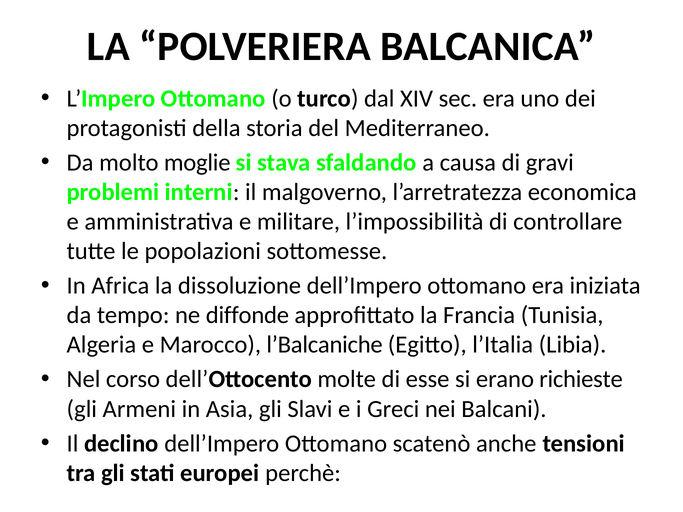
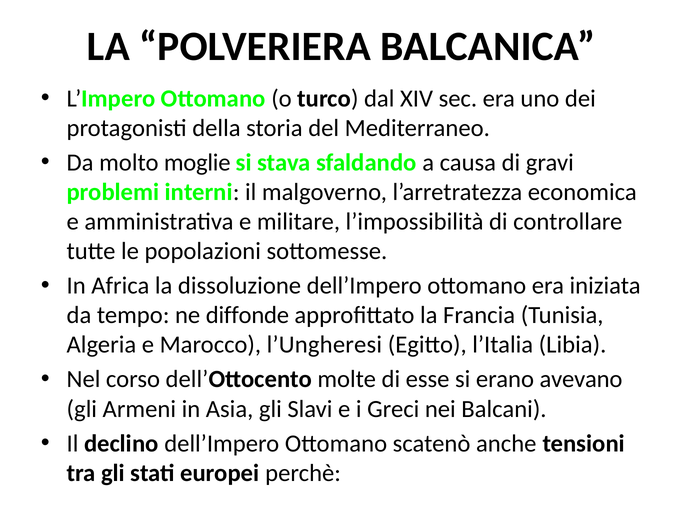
l’Balcaniche: l’Balcaniche -> l’Ungheresi (324, 345)
richieste: richieste -> avevano (581, 380)
